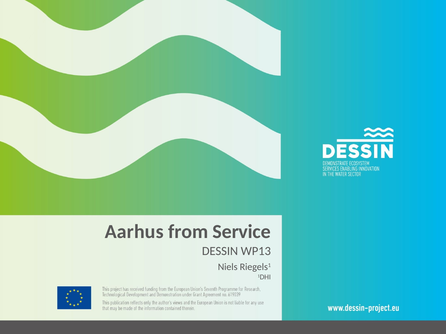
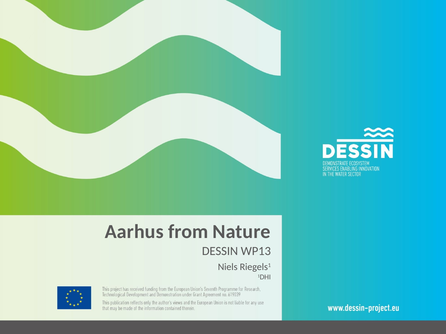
Service: Service -> Nature (242, 232)
